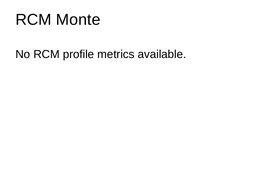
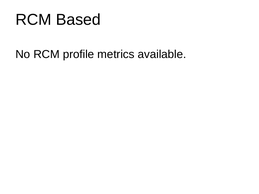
Monte: Monte -> Based (78, 20)
